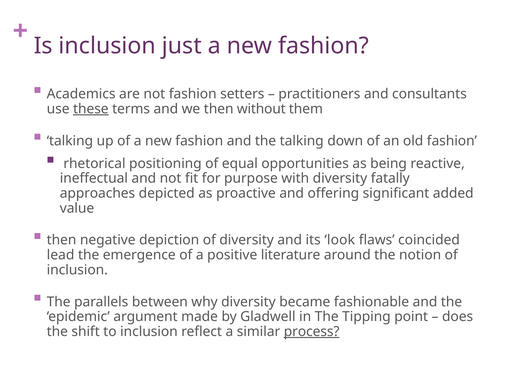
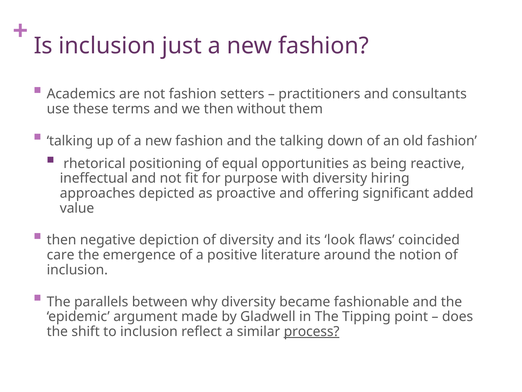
these underline: present -> none (91, 109)
fatally: fatally -> hiring (390, 178)
lead: lead -> care (61, 255)
